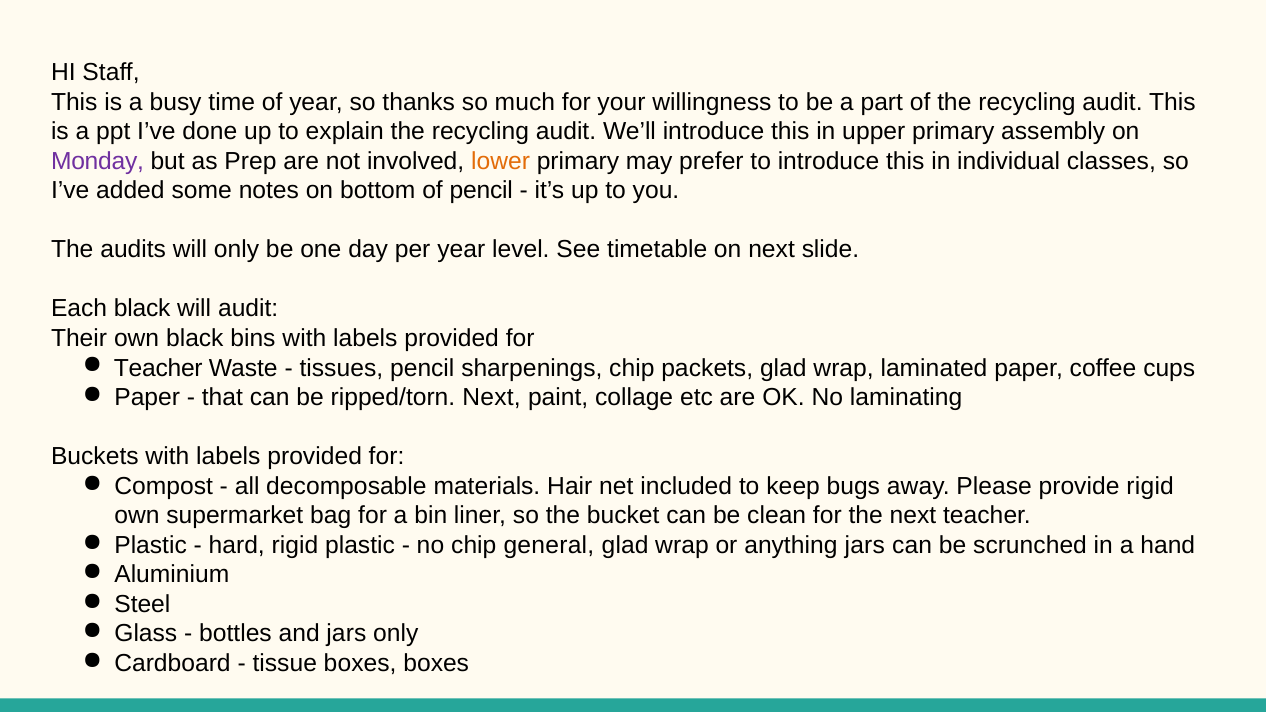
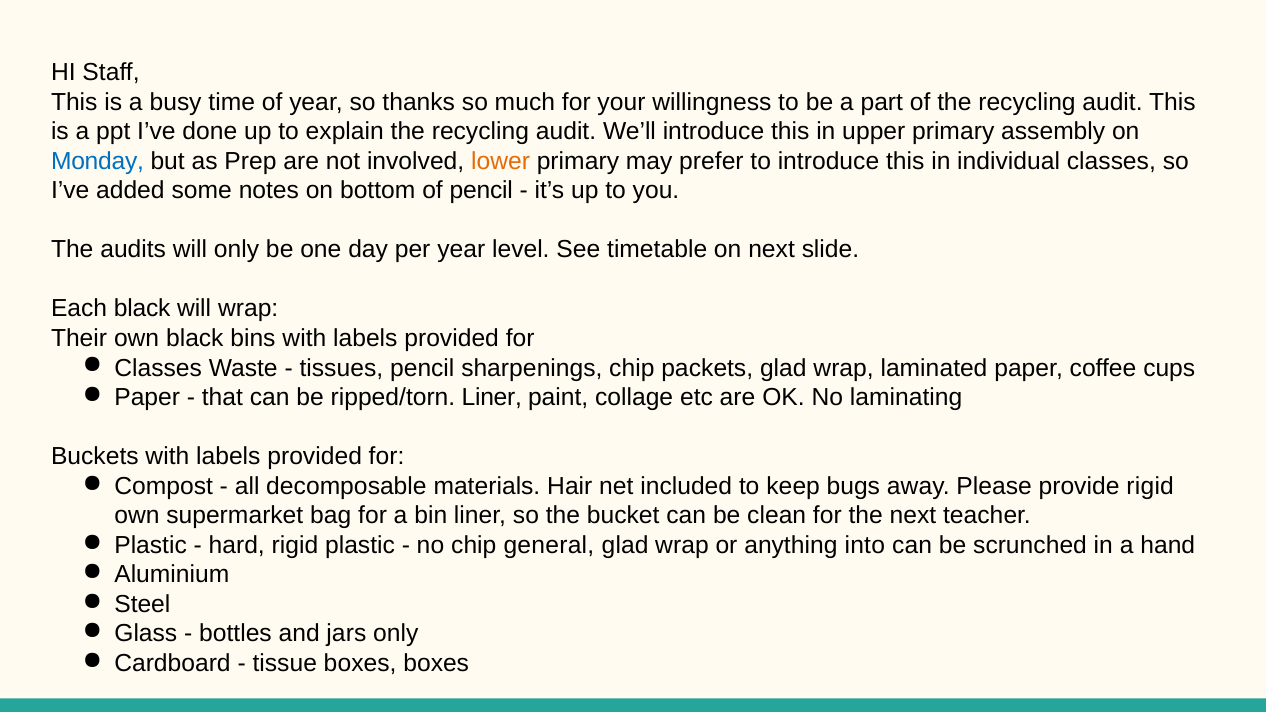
Monday colour: purple -> blue (97, 161)
will audit: audit -> wrap (248, 309)
Teacher: Teacher -> Classes (158, 368)
ripped/torn Next: Next -> Liner (492, 398)
anything jars: jars -> into (865, 545)
